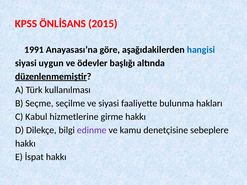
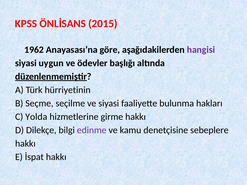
1991: 1991 -> 1962 (34, 50)
hangisi colour: blue -> purple (201, 50)
kullanılması: kullanılması -> hürriyetinin (68, 90)
Kabul: Kabul -> Yolda (36, 117)
